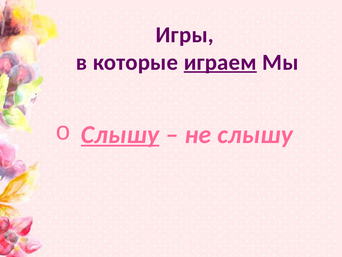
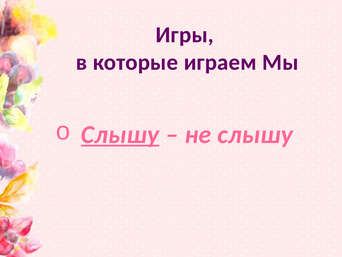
играем underline: present -> none (220, 62)
